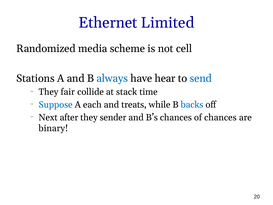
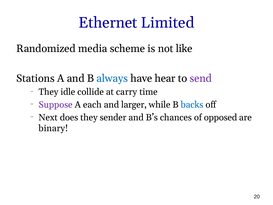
cell: cell -> like (184, 49)
send colour: blue -> purple (201, 78)
fair: fair -> idle (68, 92)
stack: stack -> carry (127, 92)
Suppose colour: blue -> purple (56, 105)
treats: treats -> larger (134, 105)
after: after -> does (69, 117)
of chances: chances -> opposed (221, 117)
